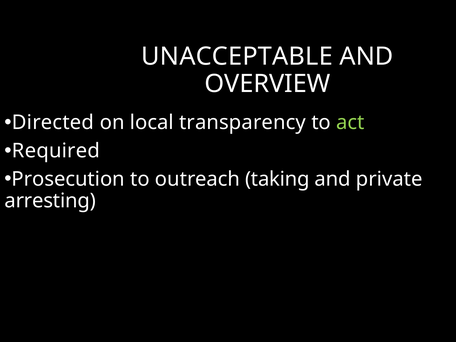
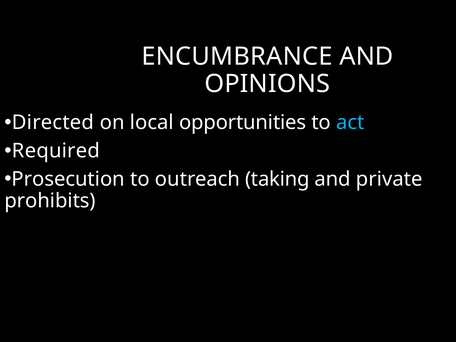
UNACCEPTABLE: UNACCEPTABLE -> ENCUMBRANCE (237, 57)
OVERVIEW: OVERVIEW -> OPINIONS (267, 84)
transparency: transparency -> opportunities (243, 123)
act colour: light green -> light blue (350, 123)
arresting: arresting -> prohibits (50, 201)
